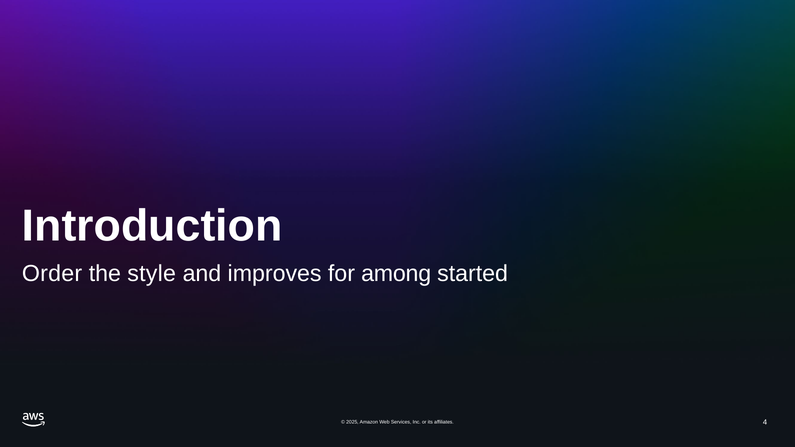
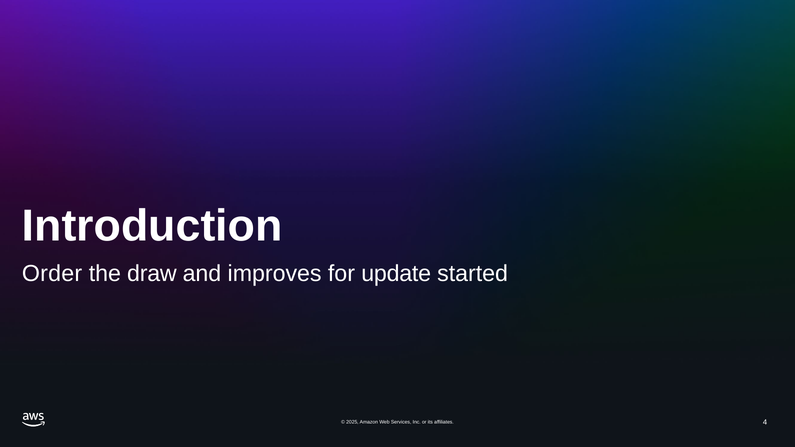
style: style -> draw (152, 274)
among: among -> update (396, 274)
